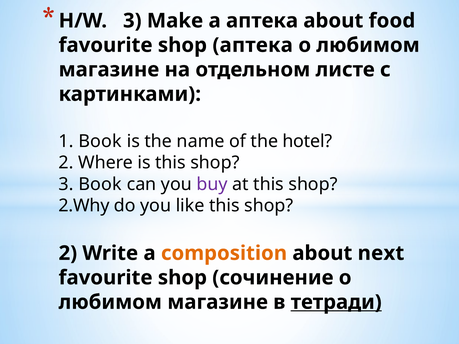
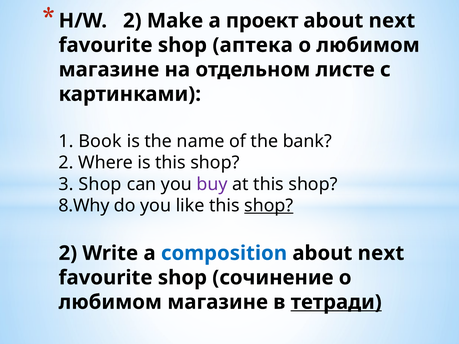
H/W 3: 3 -> 2 (132, 21)
a аптека: аптека -> проект (262, 21)
food: food -> next (392, 21)
hotel: hotel -> bank (307, 141)
3 Book: Book -> Shop (100, 184)
2.Why: 2.Why -> 8.Why (84, 206)
shop underline: none -> present (269, 206)
composition colour: orange -> blue (224, 253)
